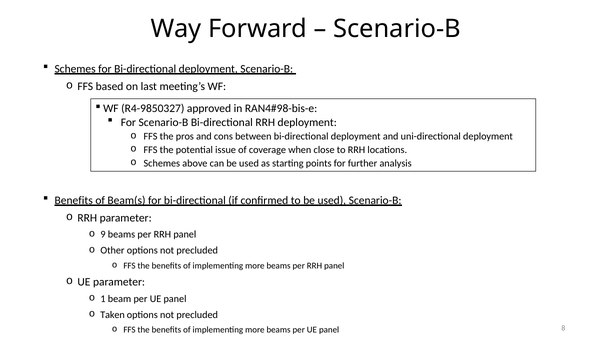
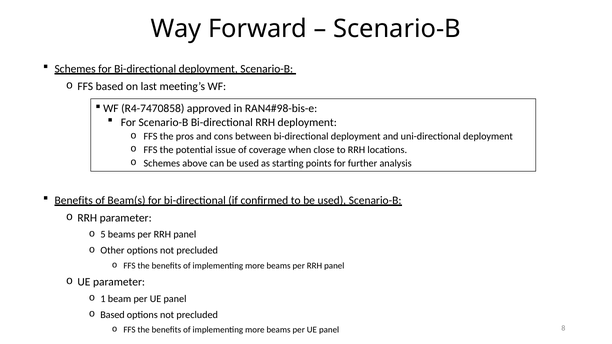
R4-9850327: R4-9850327 -> R4-7470858 (153, 109)
9: 9 -> 5 (103, 235)
Taken: Taken -> Based (113, 315)
